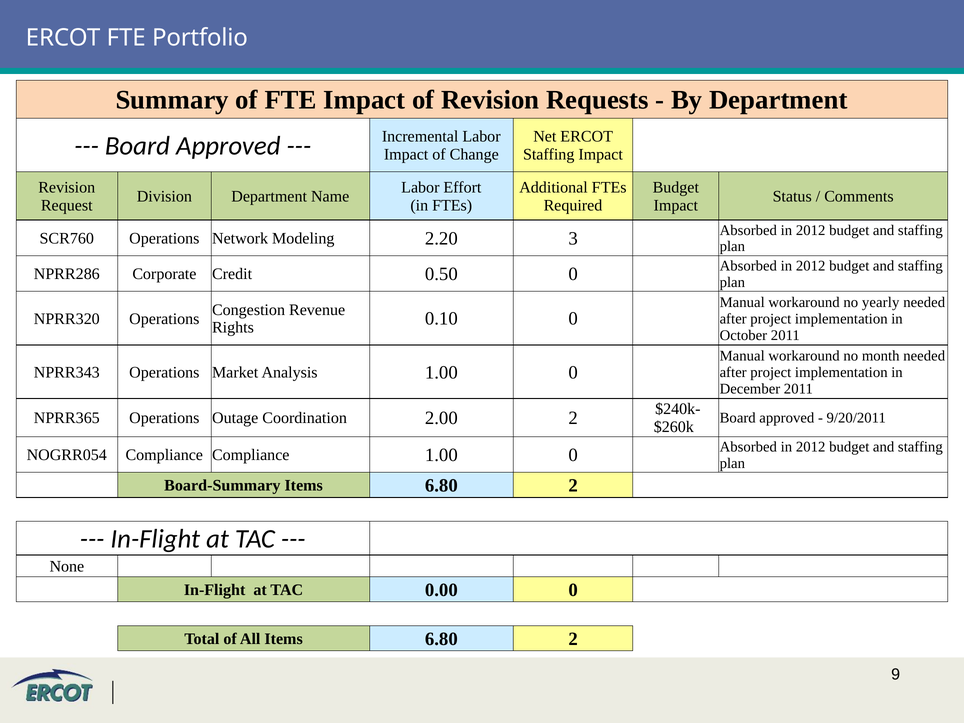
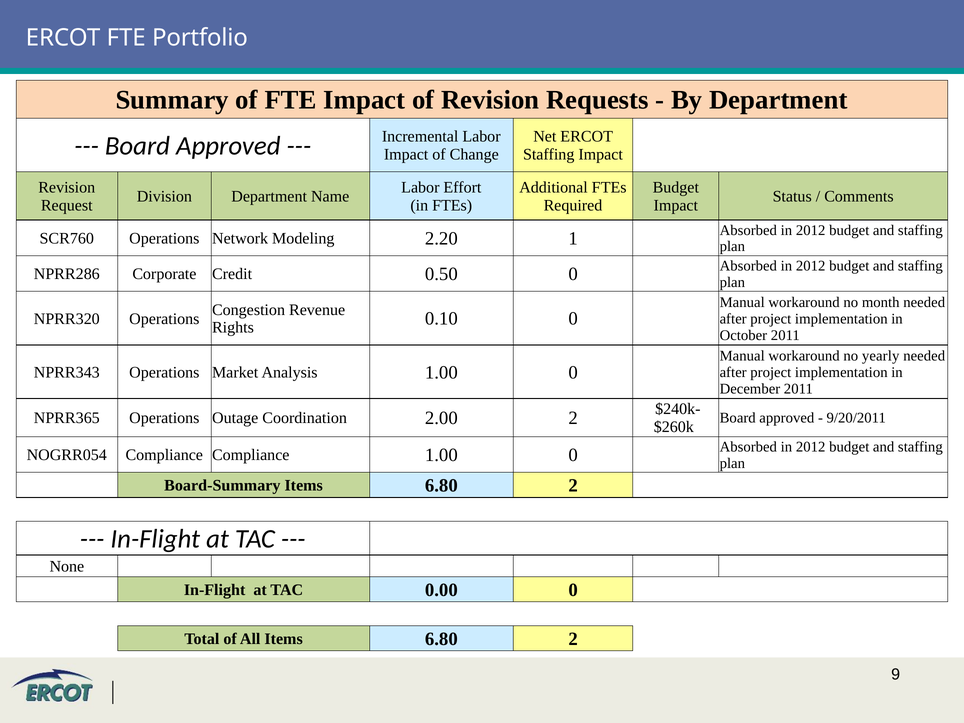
3: 3 -> 1 (573, 238)
yearly: yearly -> month (881, 302)
month: month -> yearly (881, 356)
